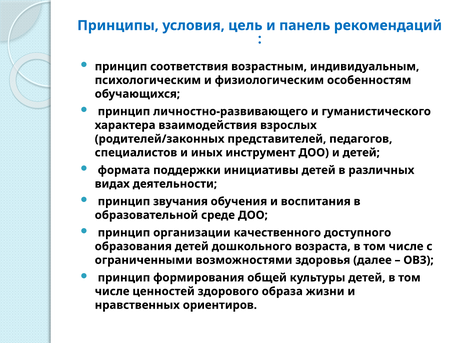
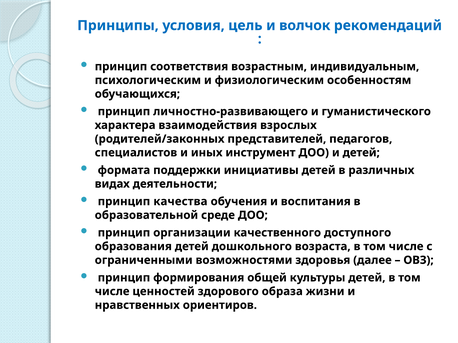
панель: панель -> волчок (305, 26)
звучания: звучания -> качества (180, 202)
